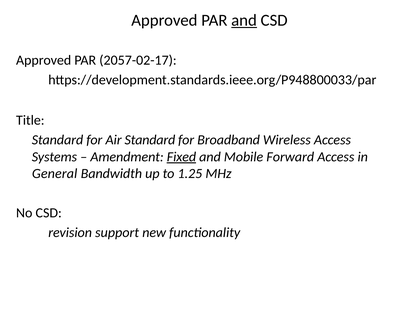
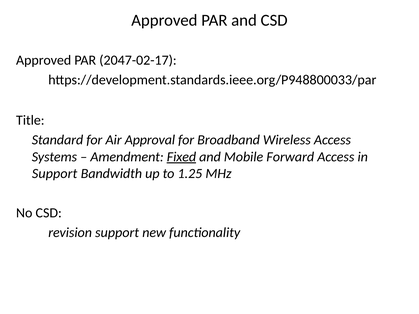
and underline: present -> none (244, 20)
2057-02-17: 2057-02-17 -> 2047-02-17 (138, 60)
Air Standard: Standard -> Approval (150, 140)
General: General -> Support (55, 174)
